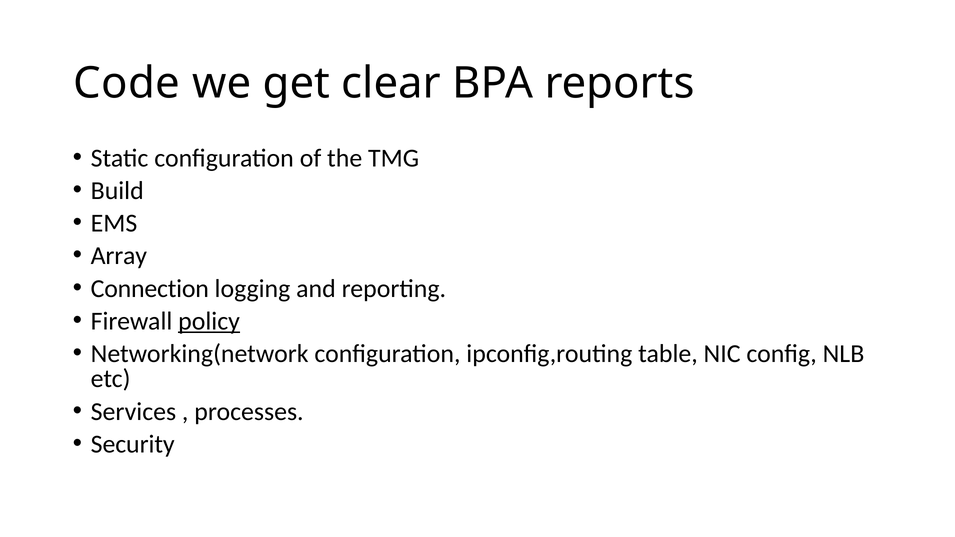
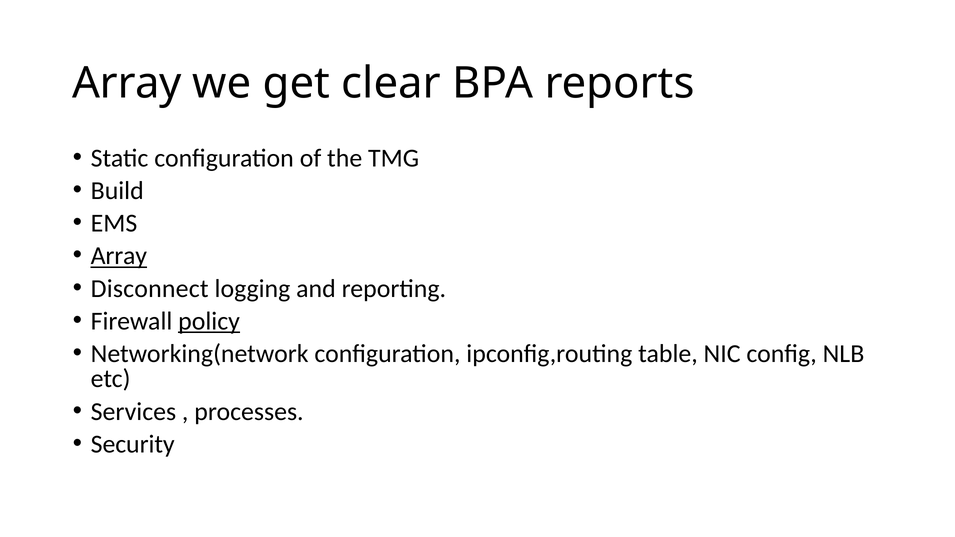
Code: Code -> Array (127, 84)
Array underline: none -> present (119, 256)
Connection: Connection -> Disconnect (150, 289)
